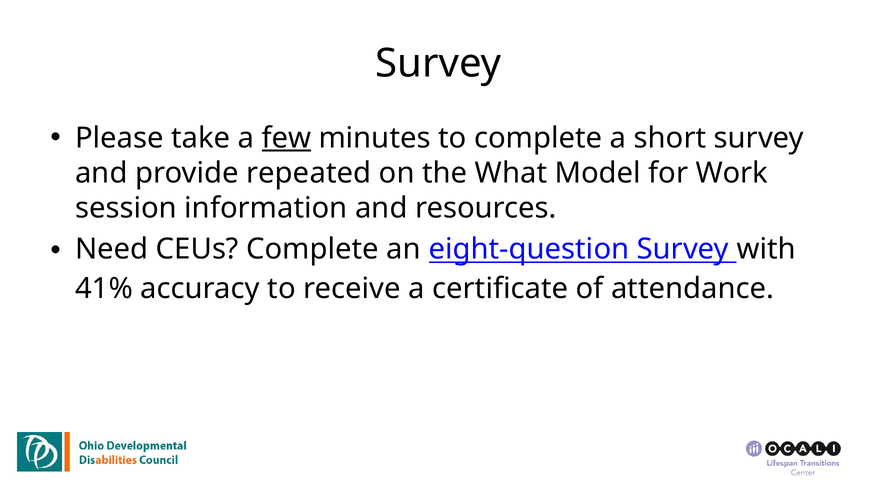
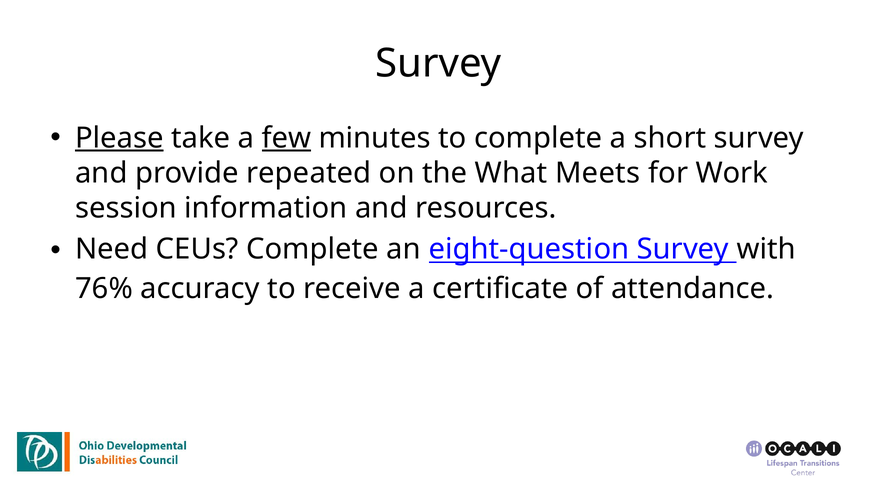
Please underline: none -> present (119, 138)
Model: Model -> Meets (598, 173)
41%: 41% -> 76% (104, 289)
